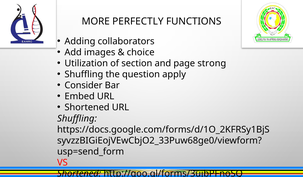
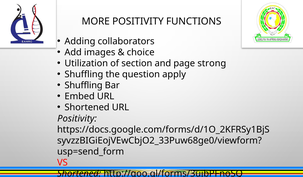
MORE PERFECTLY: PERFECTLY -> POSITIVITY (138, 21)
Consider: Consider -> Shuffling (84, 85)
Shuffling: Shuffling -> Positivity (77, 118)
